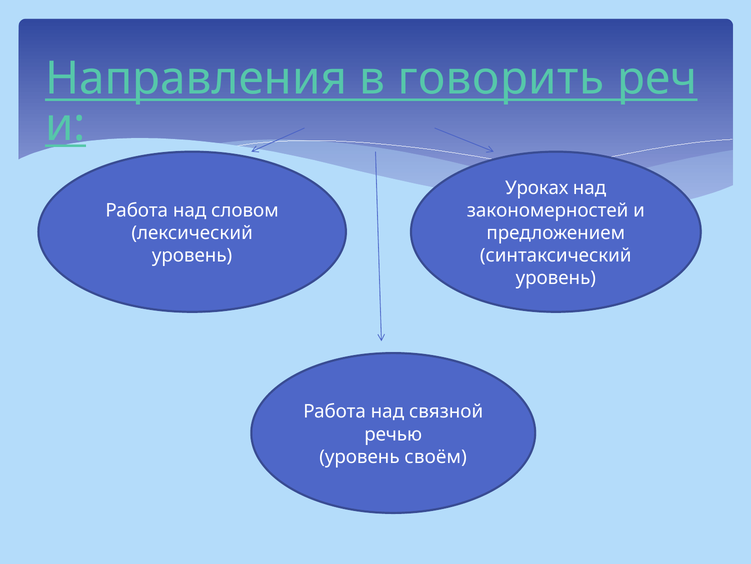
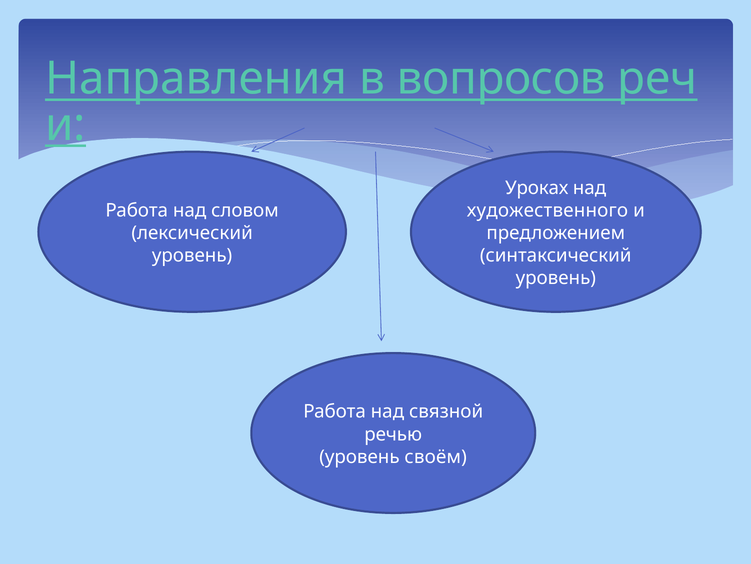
говорить: говорить -> вопросов (501, 79)
закономерностей: закономерностей -> художественного (547, 210)
